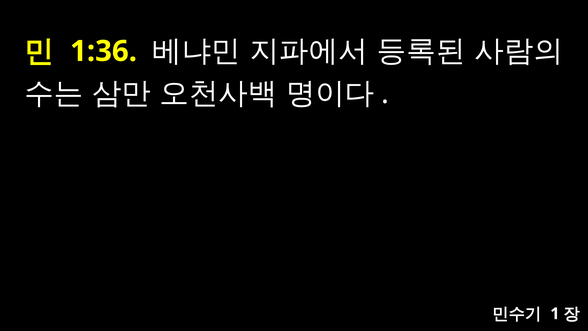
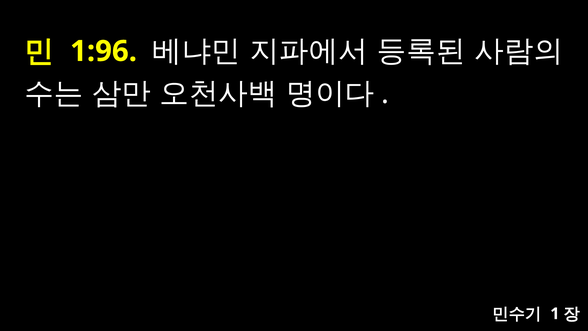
1:36: 1:36 -> 1:96 (104, 51)
